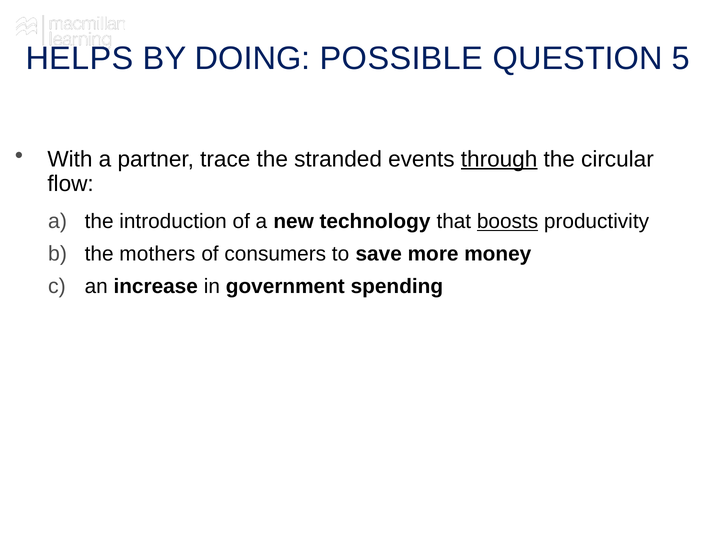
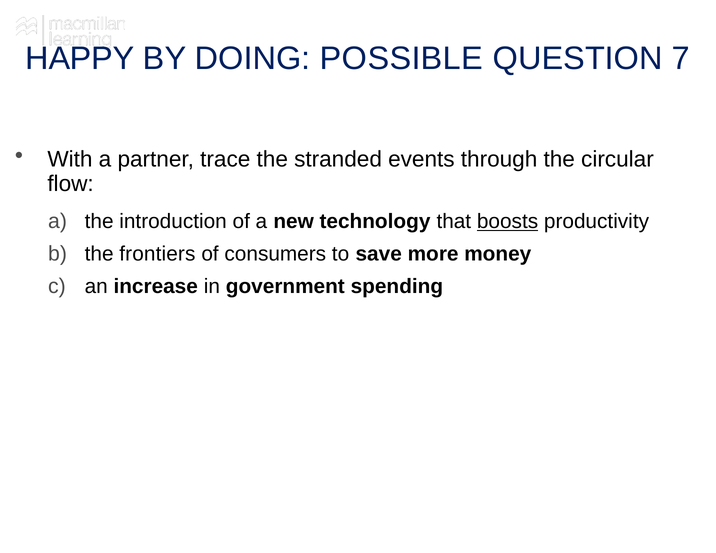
HELPS: HELPS -> HAPPY (80, 58)
5: 5 -> 7 (681, 58)
through underline: present -> none (499, 159)
mothers: mothers -> frontiers (157, 254)
